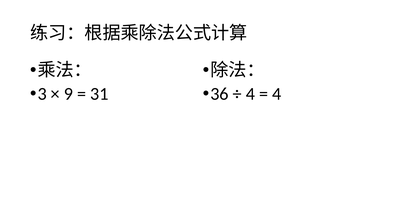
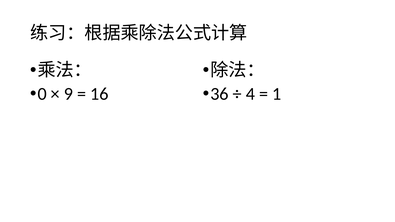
3: 3 -> 0 (42, 94)
31: 31 -> 16 (99, 94)
4: 4 -> 1 (277, 94)
